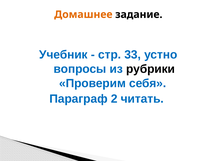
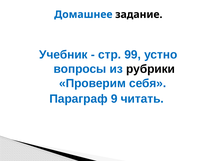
Домашнее colour: orange -> blue (83, 14)
33: 33 -> 99 (133, 55)
2: 2 -> 9 (114, 98)
